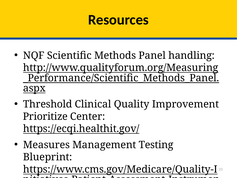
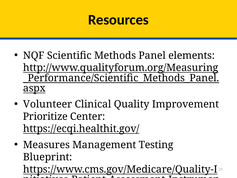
handling: handling -> elements (192, 55)
Threshold: Threshold -> Volunteer (48, 104)
